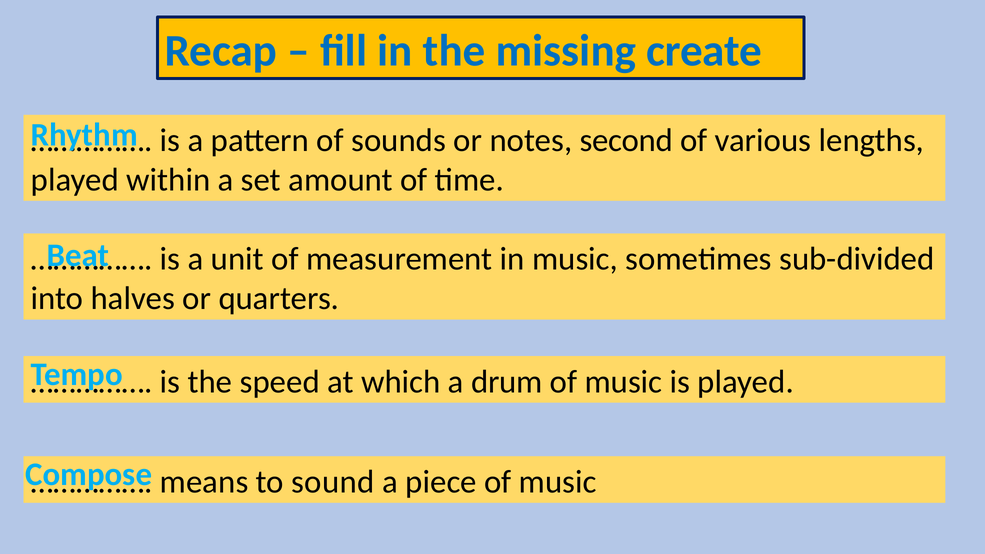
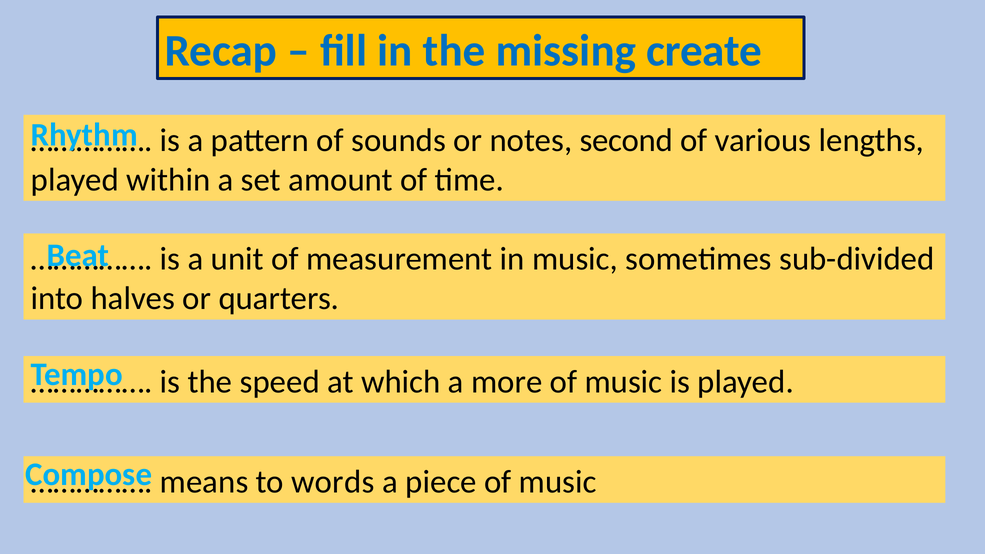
drum: drum -> more (507, 382)
sound: sound -> words (333, 482)
